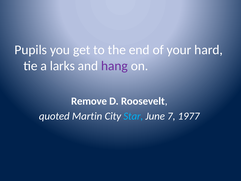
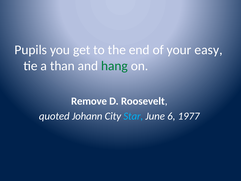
hard: hard -> easy (209, 50)
larks: larks -> than (62, 66)
hang colour: purple -> green (115, 66)
Martin: Martin -> Johann (87, 116)
7: 7 -> 6 (171, 116)
